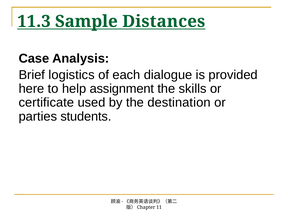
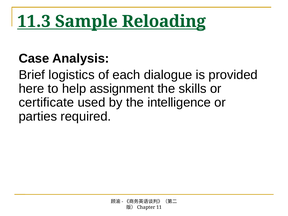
Distances: Distances -> Reloading (164, 21)
destination: destination -> intelligence (179, 103)
students: students -> required (86, 116)
